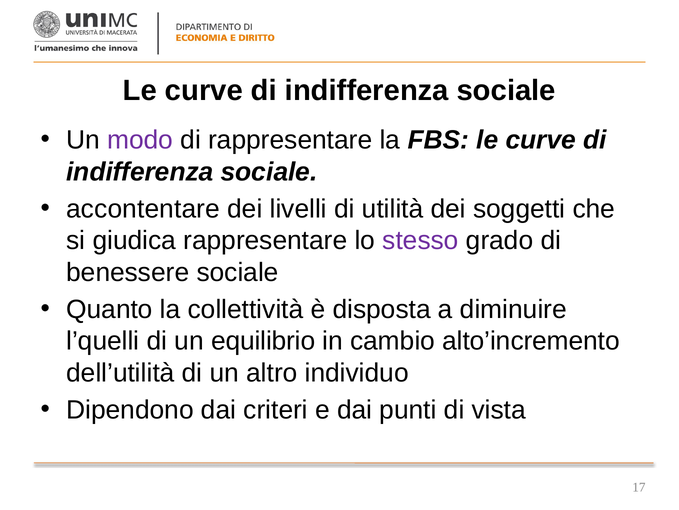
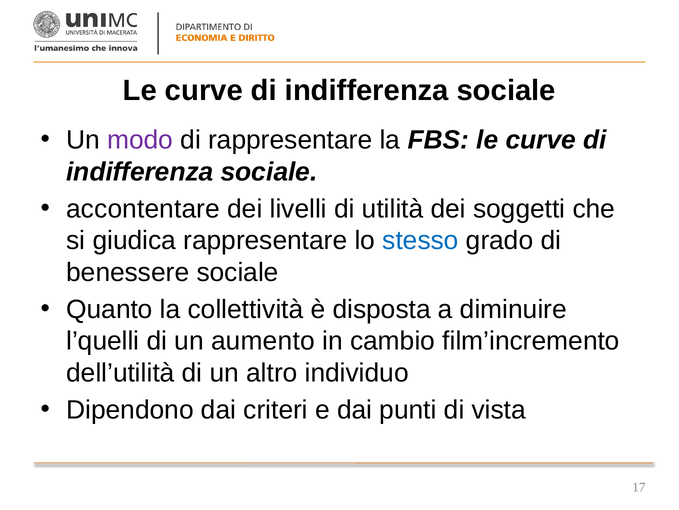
stesso colour: purple -> blue (421, 240)
equilibrio: equilibrio -> aumento (263, 341)
alto’incremento: alto’incremento -> film’incremento (531, 341)
